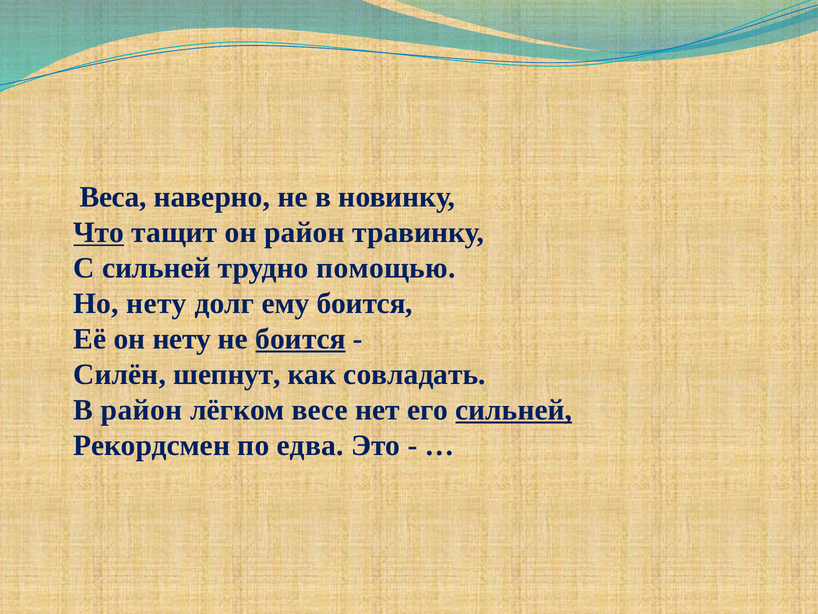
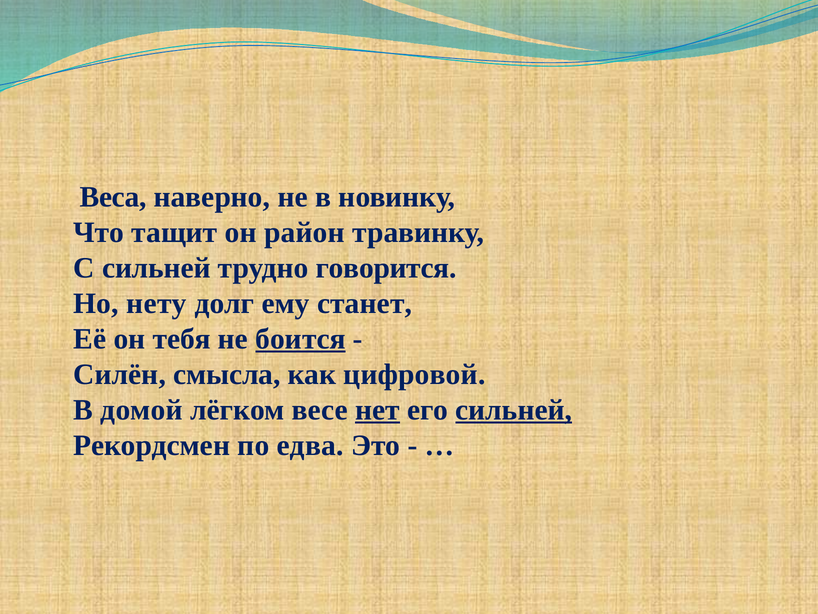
Что underline: present -> none (99, 232)
помощью: помощью -> говорится (386, 268)
ему боится: боится -> станет (365, 303)
он нету: нету -> тебя (182, 339)
шепнут: шепнут -> смысла (227, 374)
совладать: совладать -> цифровой (414, 374)
В район: район -> домой (142, 409)
нет underline: none -> present (377, 409)
